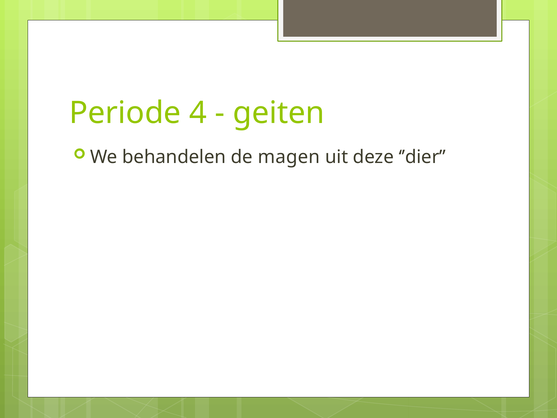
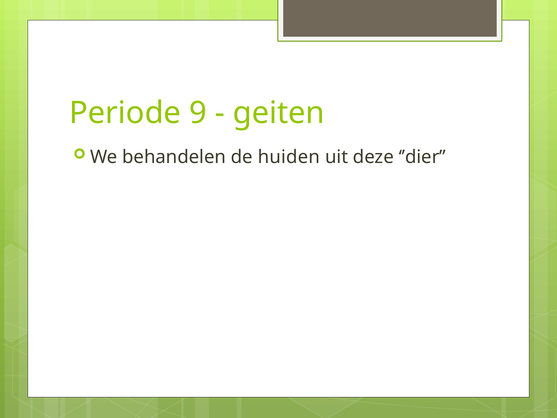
4: 4 -> 9 (198, 113)
magen: magen -> huiden (289, 157)
